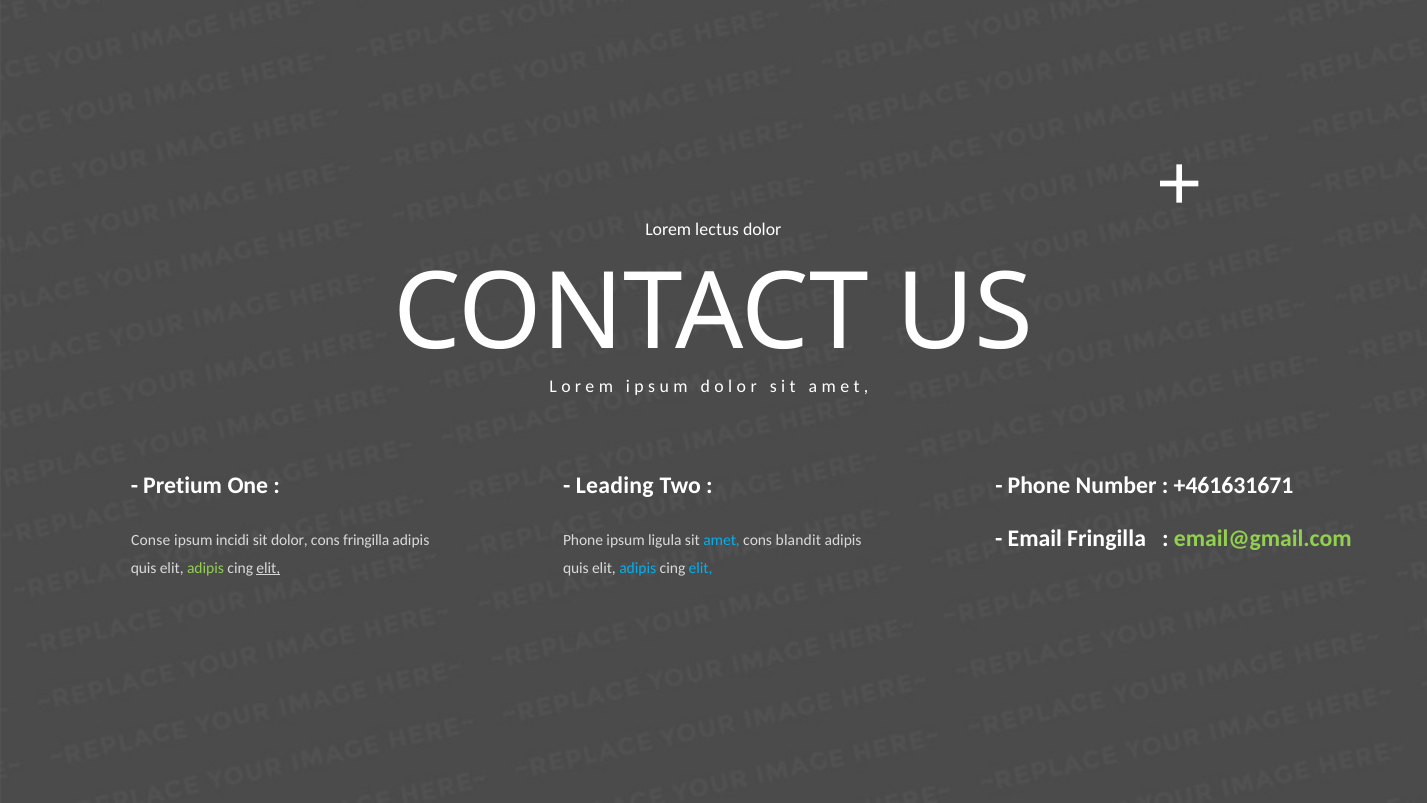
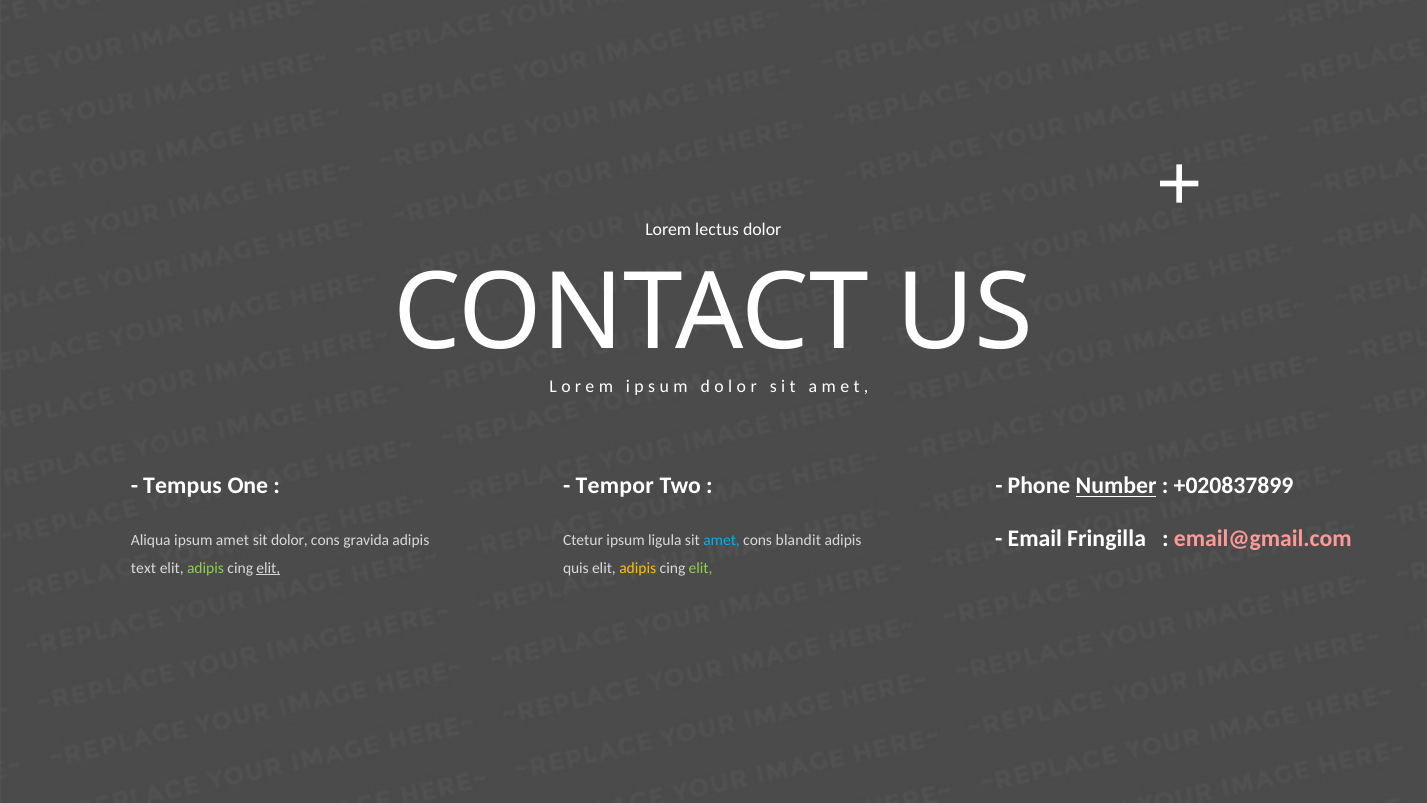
Pretium: Pretium -> Tempus (183, 486)
Leading: Leading -> Tempor (615, 486)
Number underline: none -> present (1116, 486)
+461631671: +461631671 -> +020837899 (1234, 486)
email@gmail.com colour: light green -> pink (1263, 538)
Conse: Conse -> Aliqua (151, 540)
ipsum incidi: incidi -> amet (233, 540)
cons fringilla: fringilla -> gravida (366, 540)
Phone: Phone -> Ctetur (583, 540)
quis: quis -> text (143, 568)
adipis colour: light blue -> yellow (638, 568)
elit colour: light blue -> light green (701, 568)
